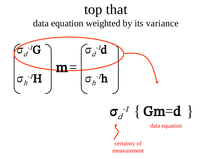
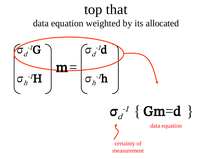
variance: variance -> allocated (162, 23)
